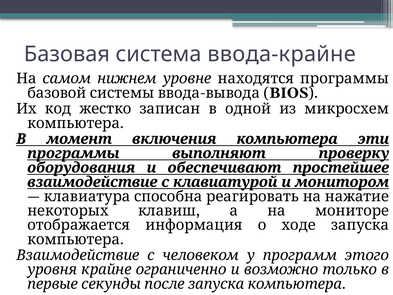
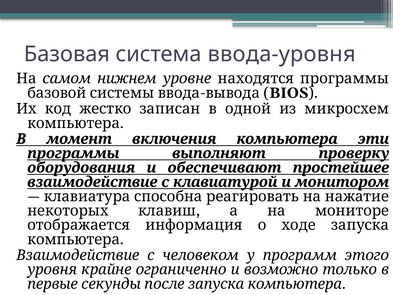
ввода-крайне: ввода-крайне -> ввода-уровня (282, 54)
